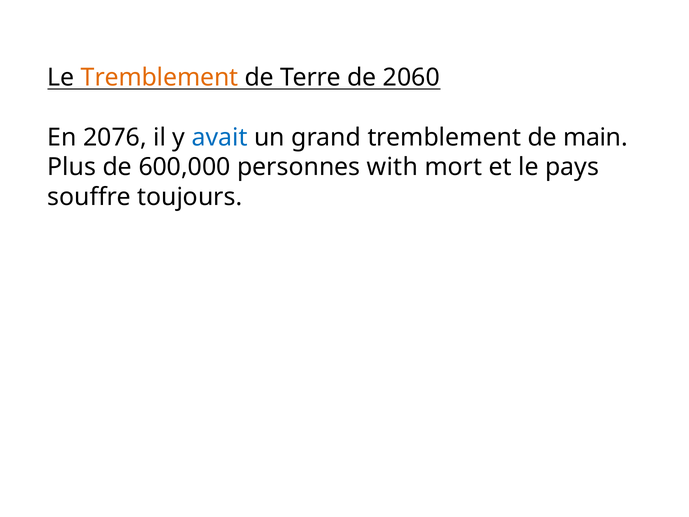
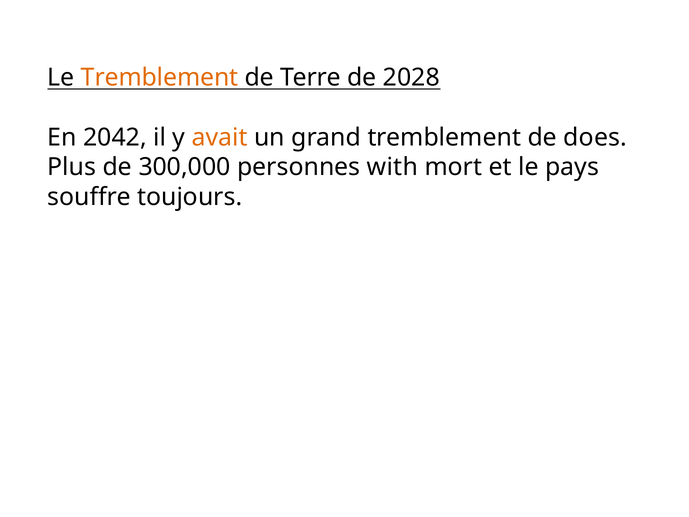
2060: 2060 -> 2028 (411, 78)
2076: 2076 -> 2042 (115, 137)
avait colour: blue -> orange (220, 137)
main: main -> does (595, 137)
600,000: 600,000 -> 300,000 (185, 167)
